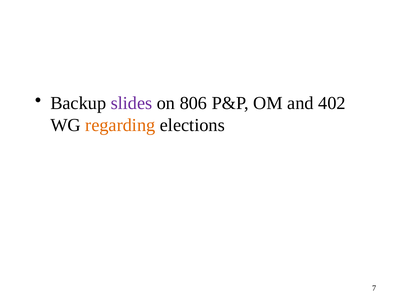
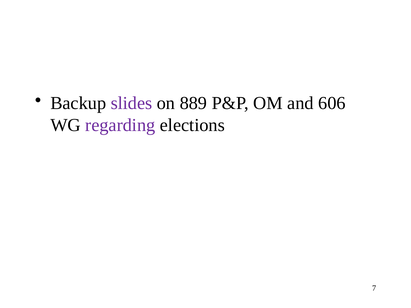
806: 806 -> 889 (193, 103)
402: 402 -> 606 (332, 103)
regarding colour: orange -> purple (120, 125)
